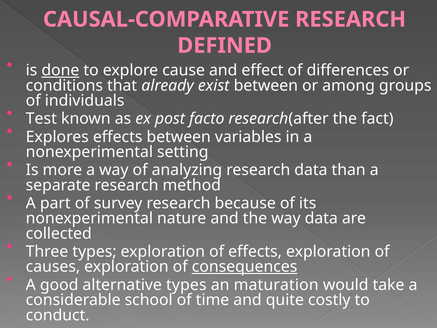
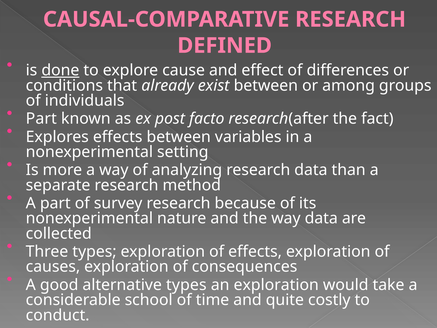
Test: Test -> Part (41, 119)
consequences underline: present -> none (245, 267)
an maturation: maturation -> exploration (276, 285)
